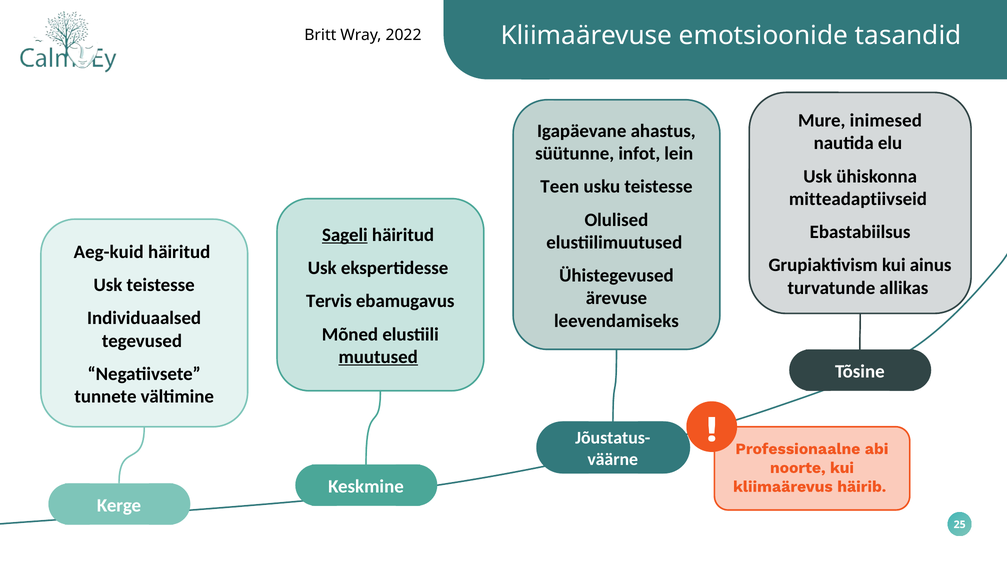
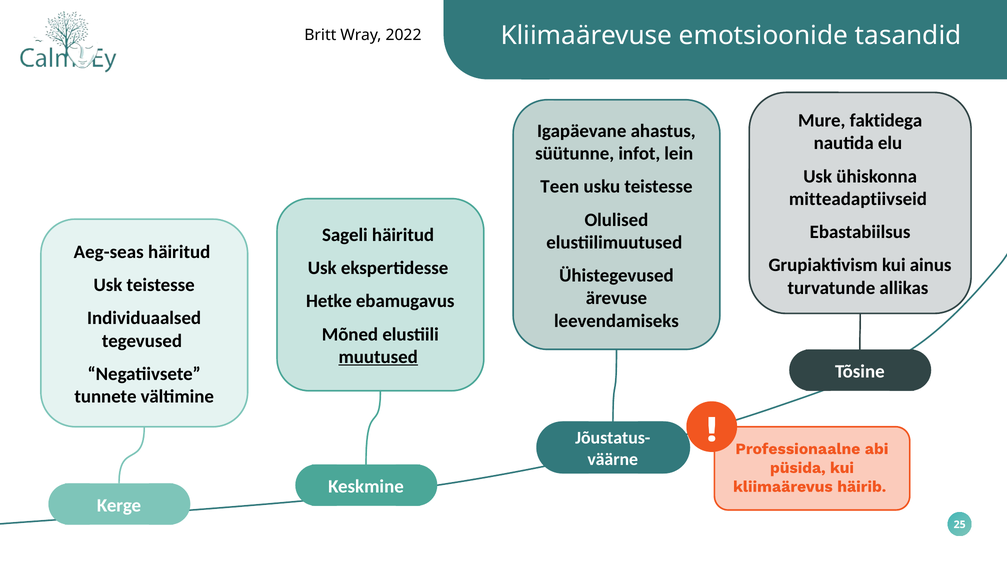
inimesed: inimesed -> faktidega (886, 121)
Sageli underline: present -> none (345, 235)
Aeg-kuid: Aeg-kuid -> Aeg-seas (109, 252)
Tervis: Tervis -> Hetke (329, 301)
noorte: noorte -> püsida (798, 468)
